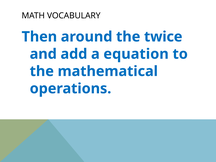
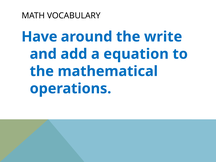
Then: Then -> Have (39, 37)
twice: twice -> write (163, 37)
